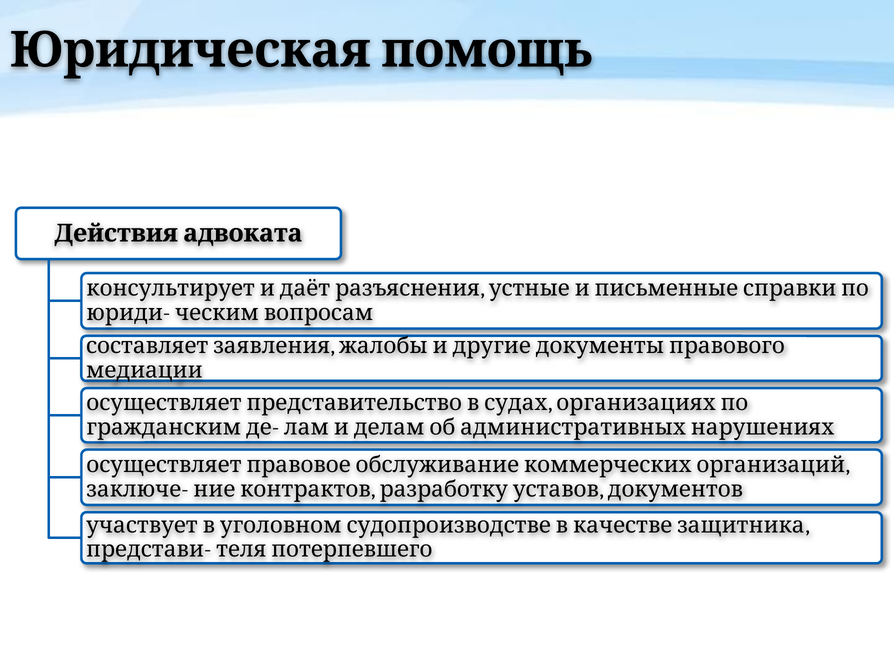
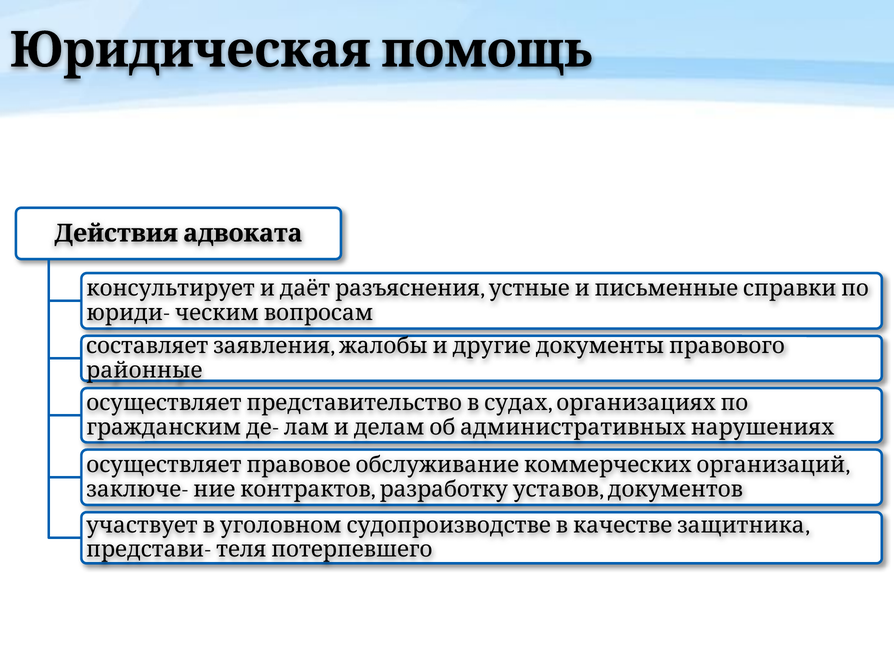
медиации: медиации -> районные (144, 371)
